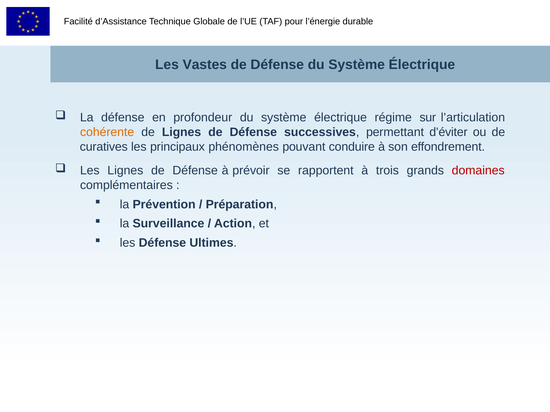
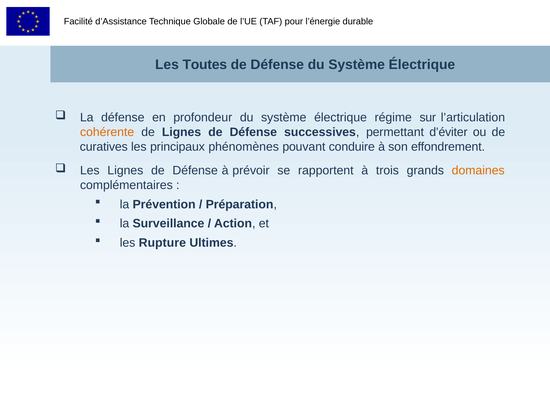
Vastes: Vastes -> Toutes (205, 65)
domaines colour: red -> orange (478, 171)
les Défense: Défense -> Rupture (162, 243)
